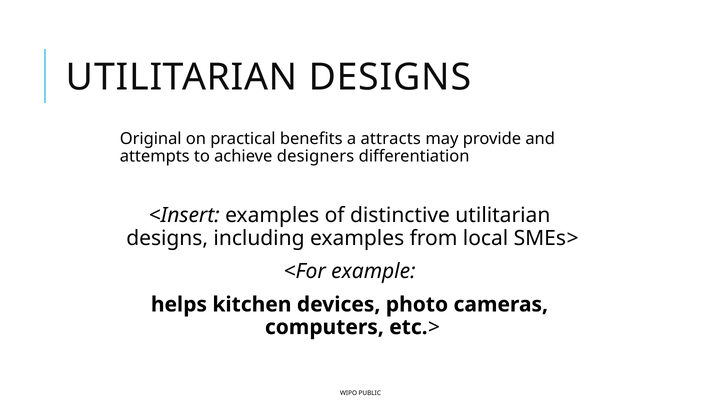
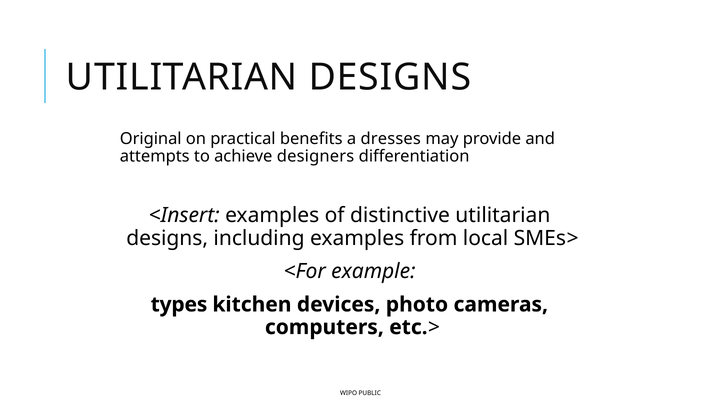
attracts: attracts -> dresses (391, 139)
helps: helps -> types (179, 305)
